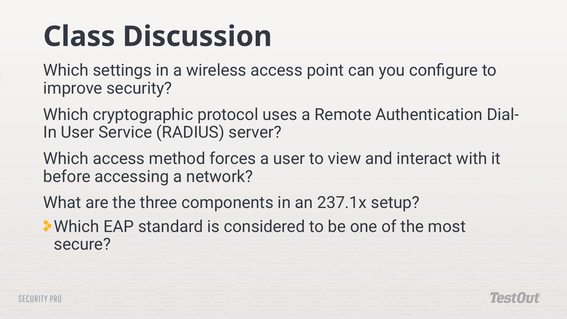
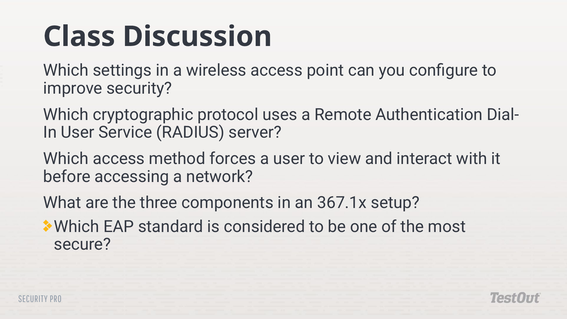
237.1x: 237.1x -> 367.1x (342, 203)
